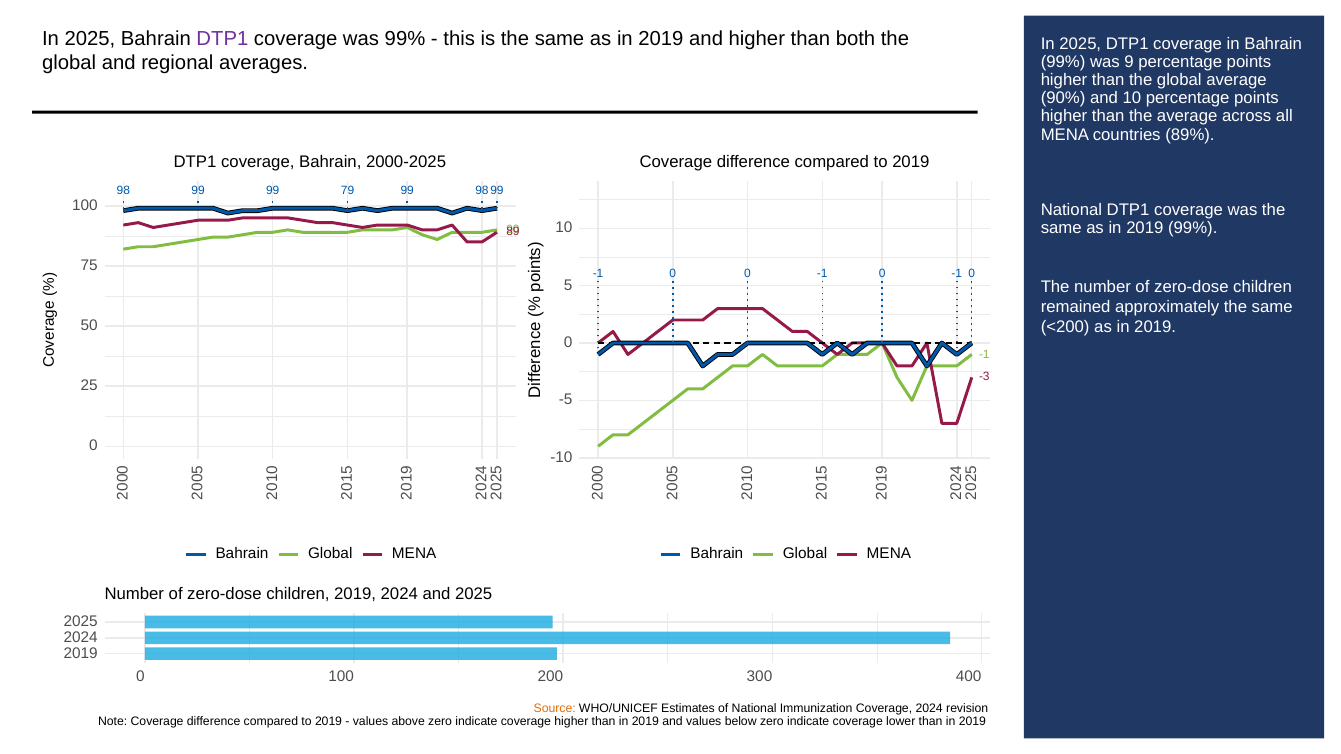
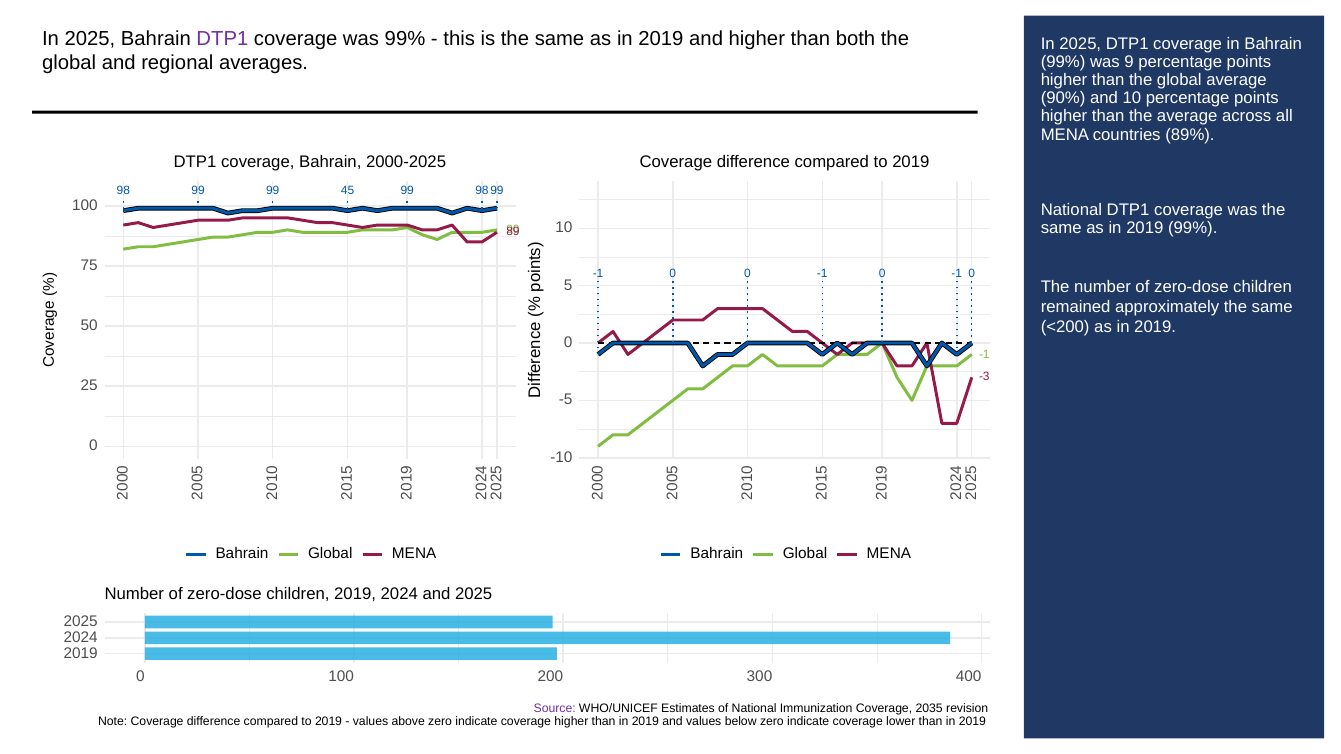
79: 79 -> 45 (348, 191)
Source colour: orange -> purple (555, 709)
Coverage 2024: 2024 -> 2035 (929, 709)
